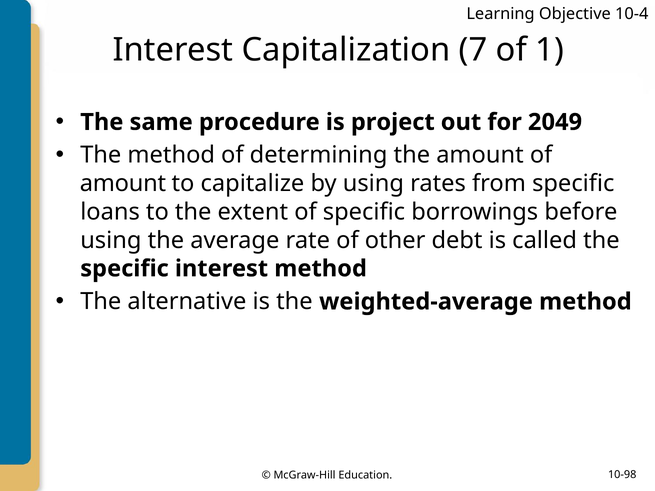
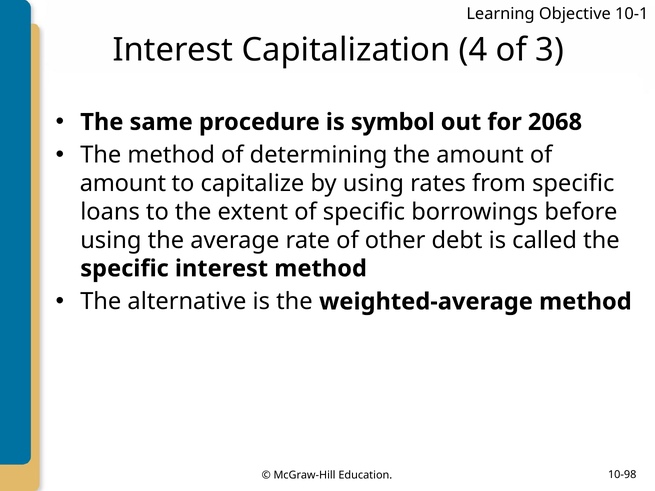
10-4: 10-4 -> 10-1 (632, 14)
7: 7 -> 4 (473, 50)
1: 1 -> 3 (550, 50)
project: project -> symbol (393, 122)
2049: 2049 -> 2068 (555, 122)
